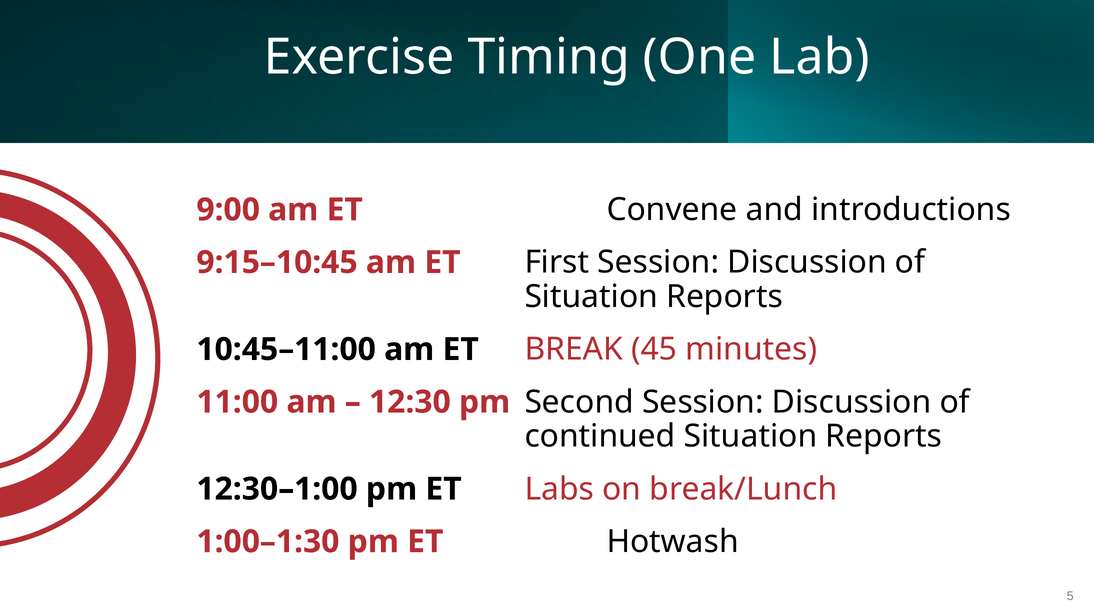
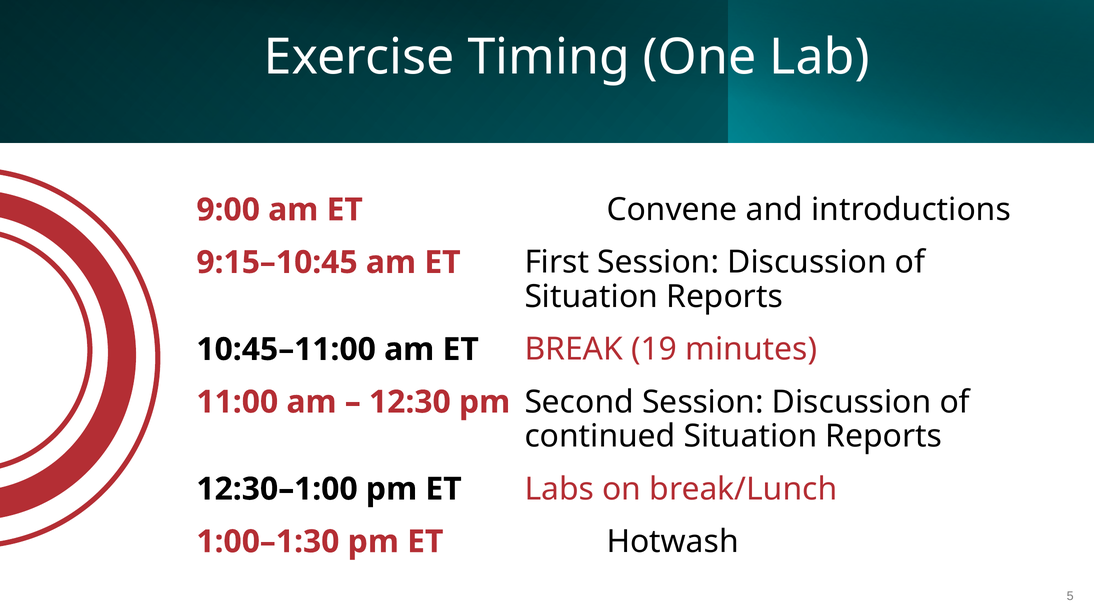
45: 45 -> 19 (654, 350)
